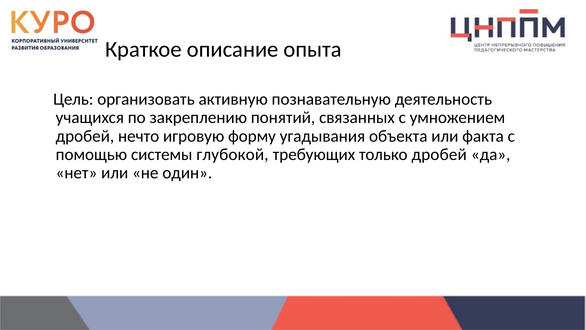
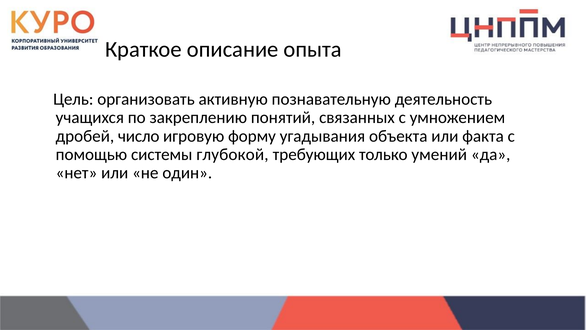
нечто: нечто -> число (139, 136)
только дробей: дробей -> умений (439, 154)
